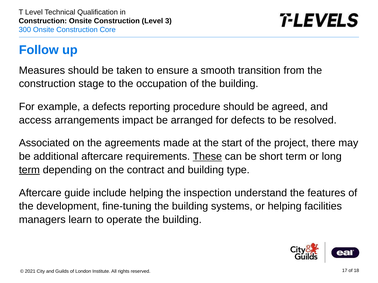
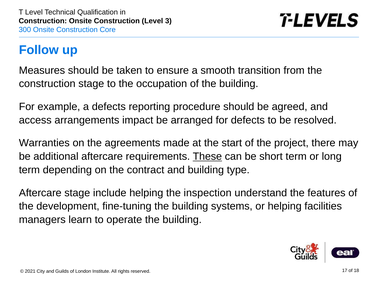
Associated: Associated -> Warranties (44, 143)
term underline: present -> none (29, 170)
Aftercare guide: guide -> stage (77, 193)
